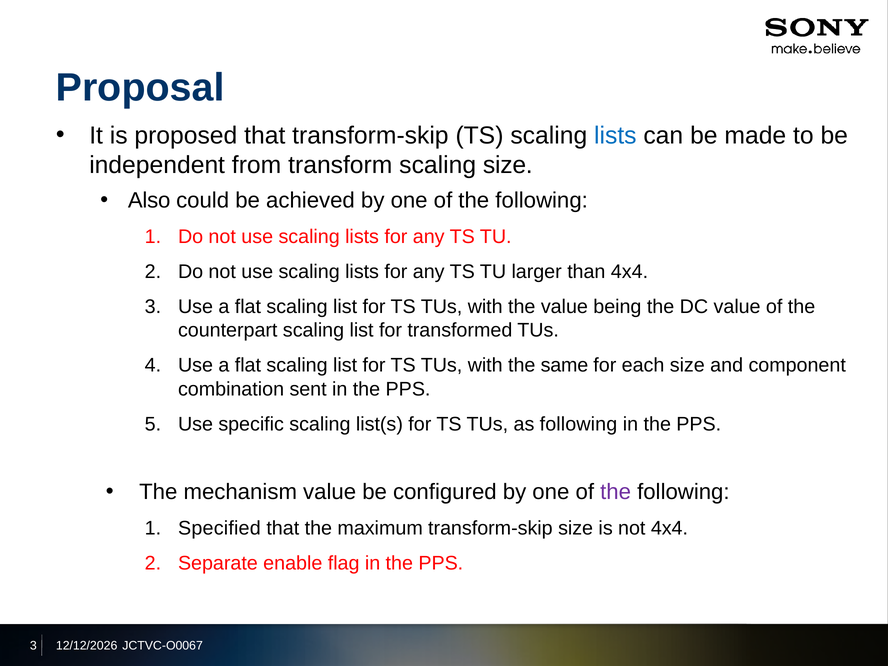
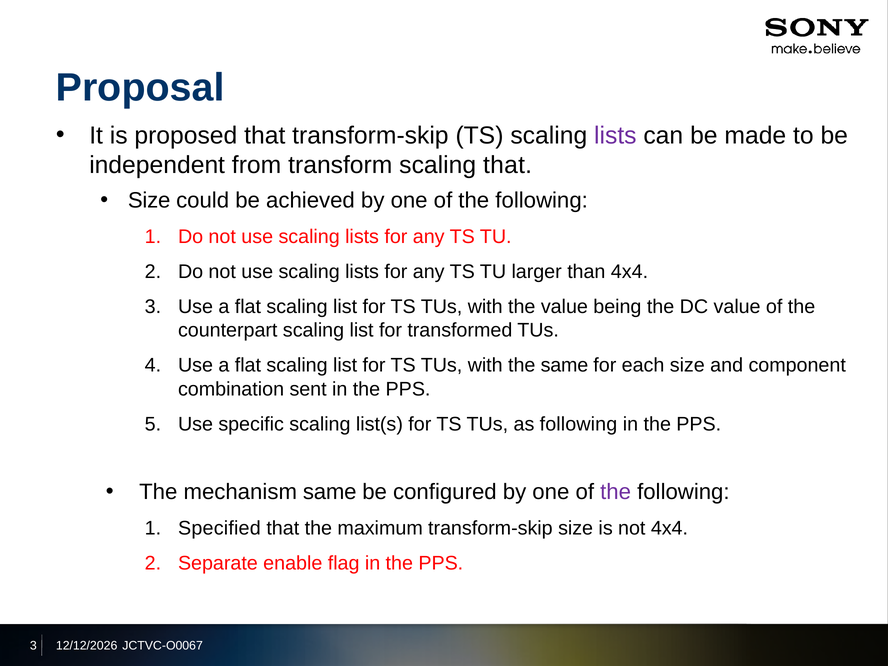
lists colour: blue -> purple (615, 135)
scaling size: size -> that (508, 165)
Also: Also -> Size (149, 200)
mechanism value: value -> same (330, 492)
